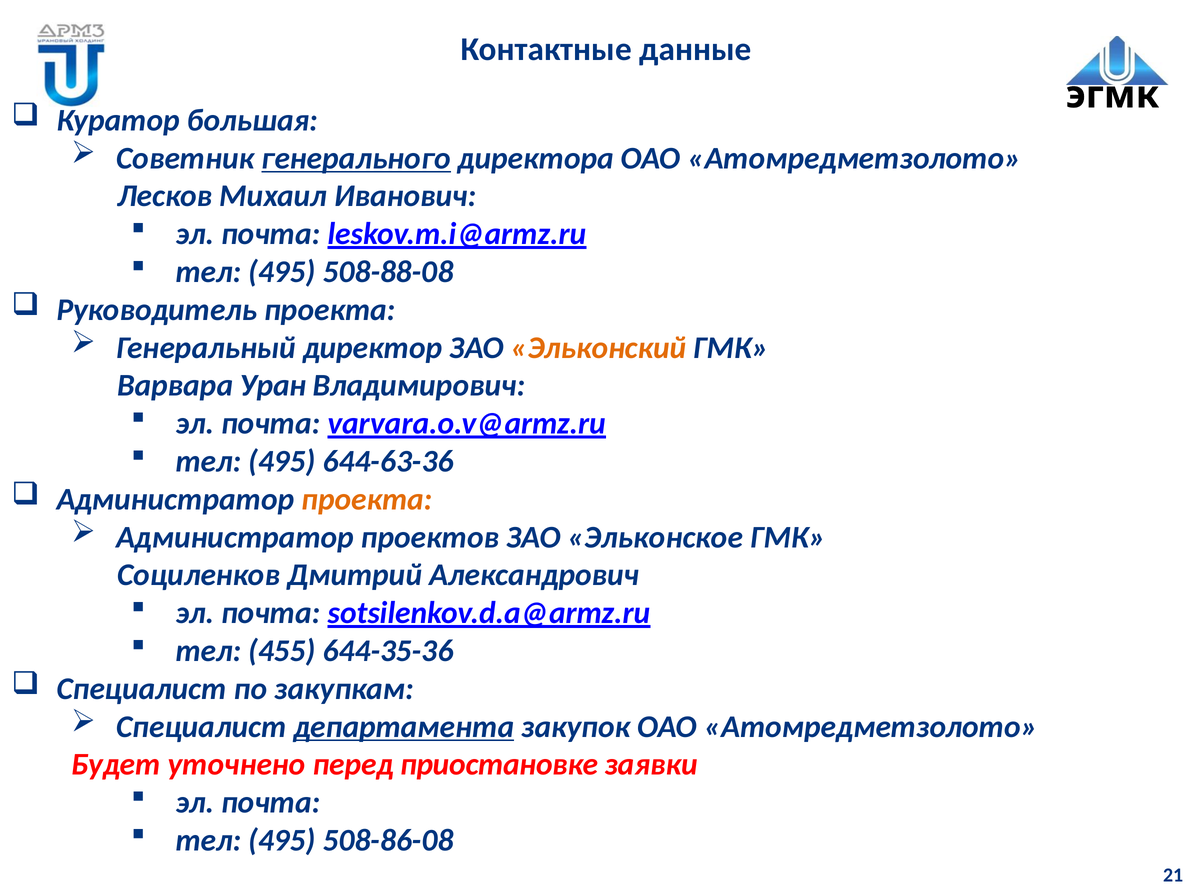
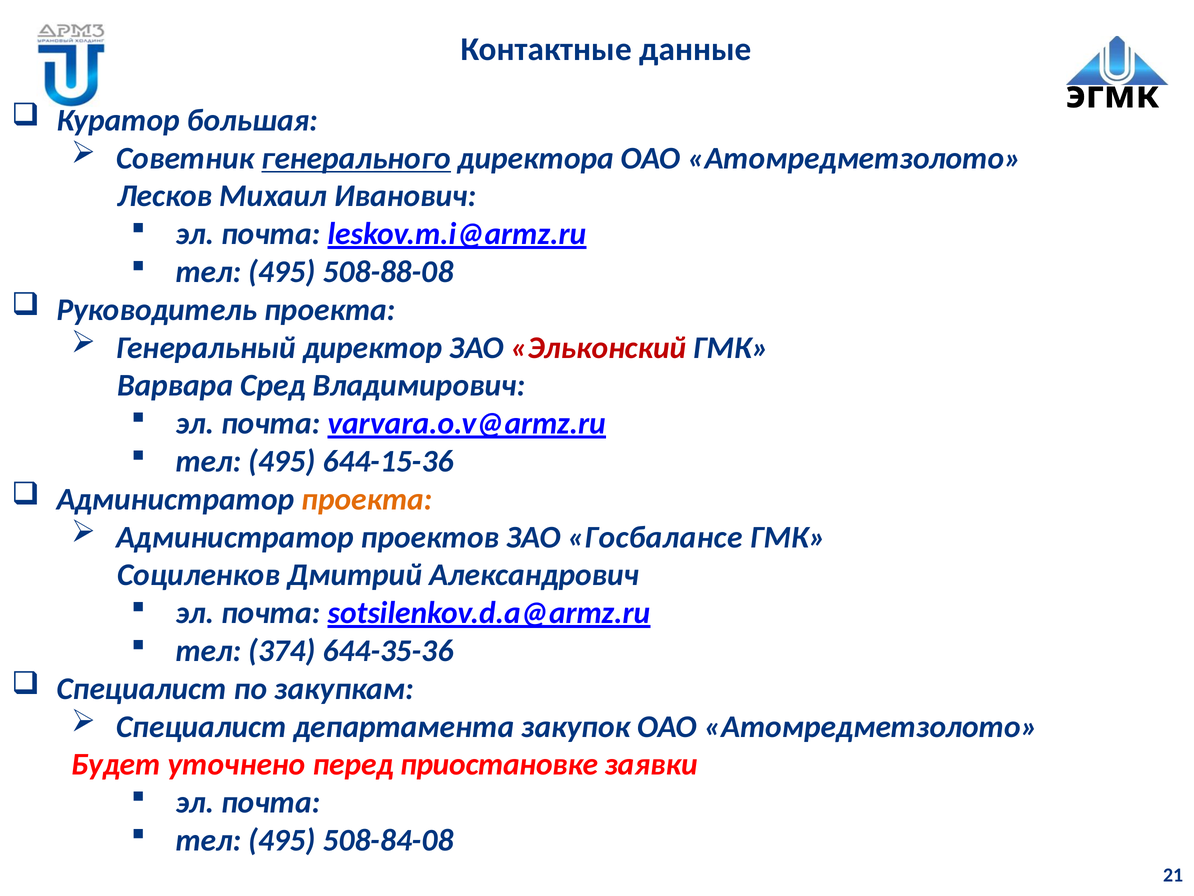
Эльконский colour: orange -> red (598, 347)
Уран: Уран -> Сред (273, 385)
644-63-36: 644-63-36 -> 644-15-36 (388, 461)
Эльконское: Эльконское -> Госбалансе (655, 537)
455: 455 -> 374 (282, 651)
департамента underline: present -> none (404, 726)
508-86-08: 508-86-08 -> 508-84-08 (388, 840)
